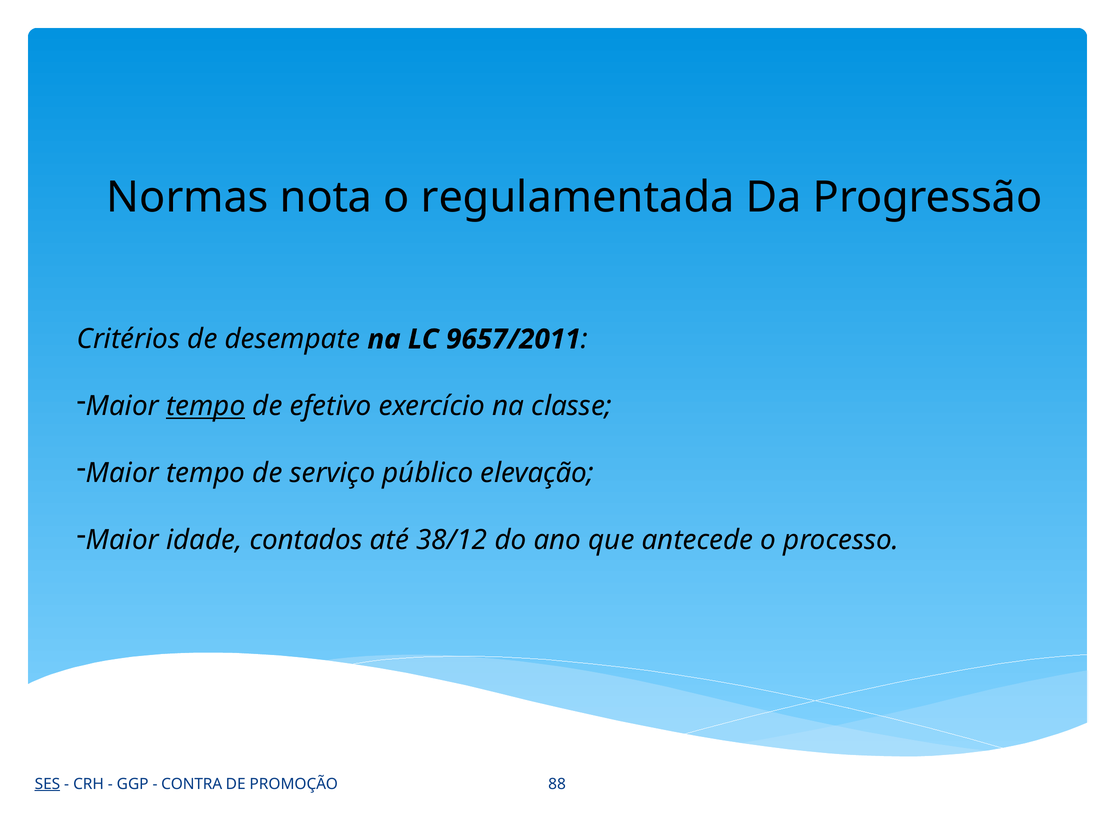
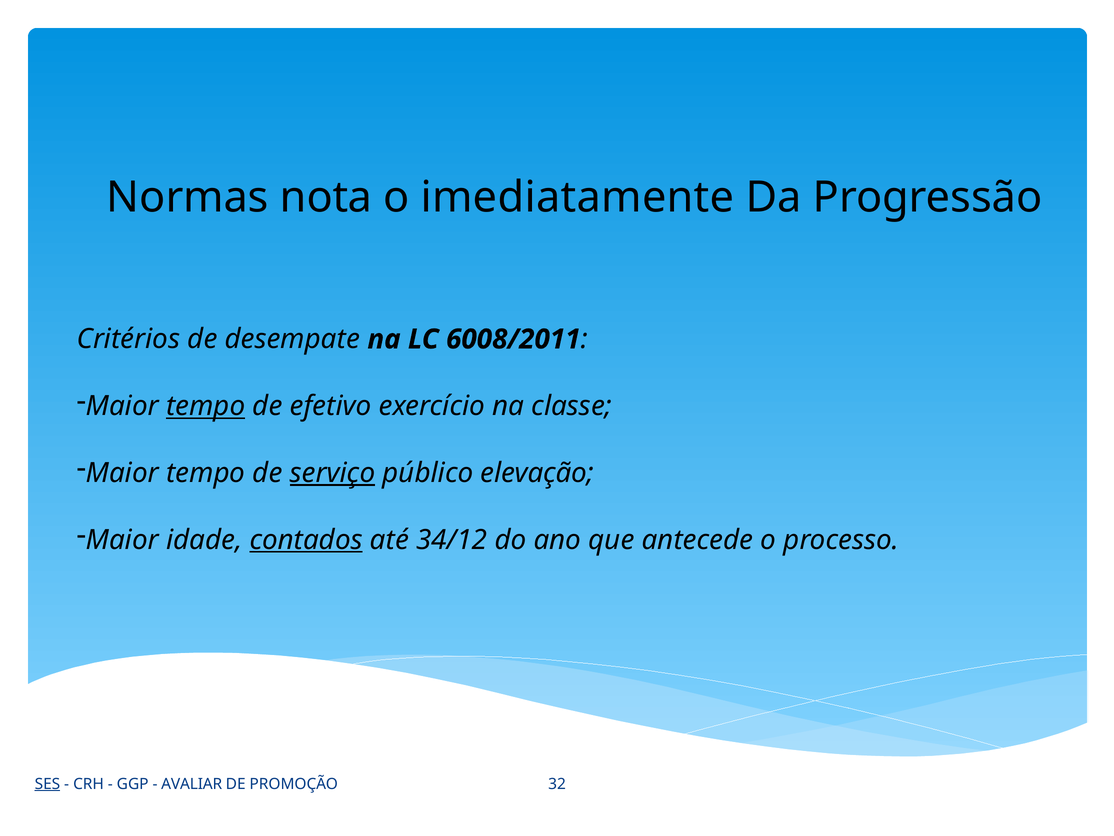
regulamentada: regulamentada -> imediatamente (577, 197)
9657/2011: 9657/2011 -> 6008/2011 (513, 339)
serviço underline: none -> present (332, 473)
contados underline: none -> present (306, 540)
38/12: 38/12 -> 34/12 (452, 540)
CONTRA: CONTRA -> AVALIAR (192, 784)
88: 88 -> 32 (557, 784)
